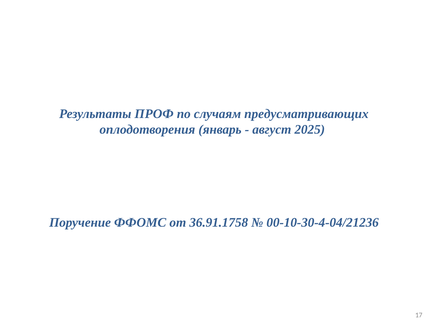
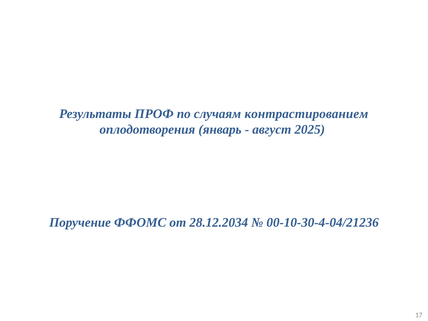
предусматривающих: предусматривающих -> контрастированием (306, 114)
36.91.1758: 36.91.1758 -> 28.12.2034 (219, 223)
